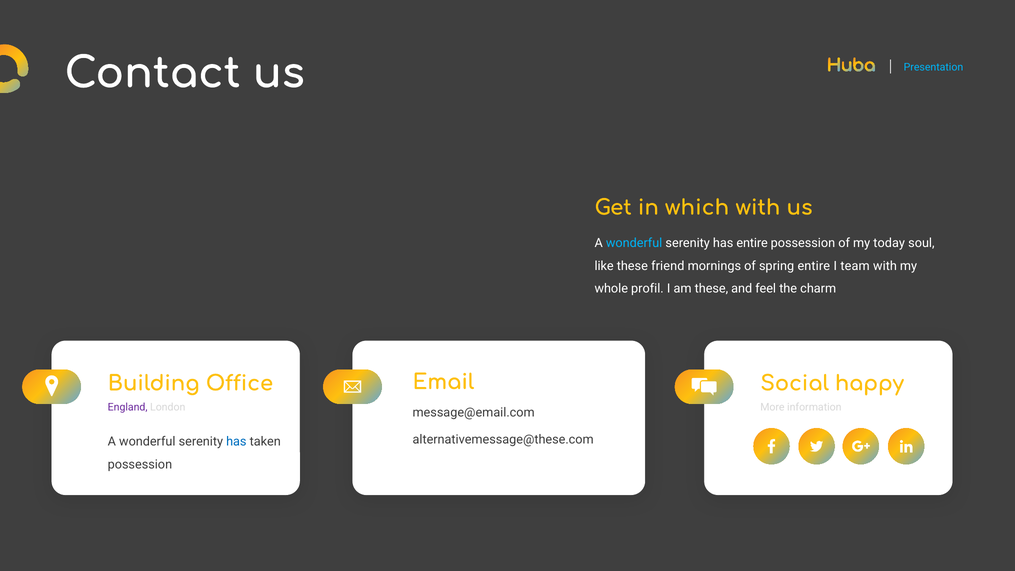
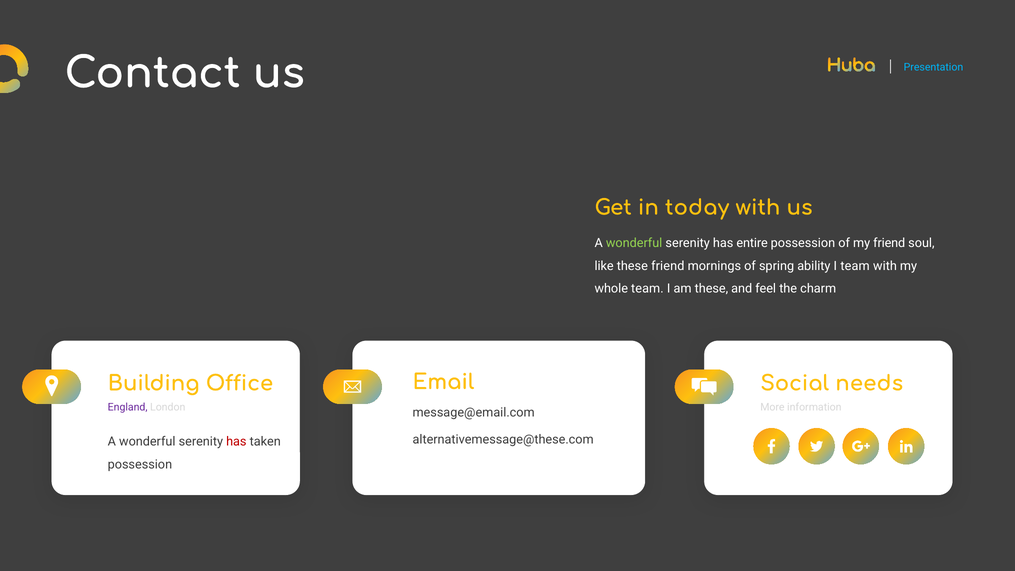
which: which -> today (697, 208)
wonderful colour: light blue -> light green (634, 243)
my today: today -> friend (889, 243)
spring entire: entire -> ability (814, 266)
whole profil: profil -> team (647, 289)
happy: happy -> needs (869, 383)
has colour: blue -> red (236, 441)
